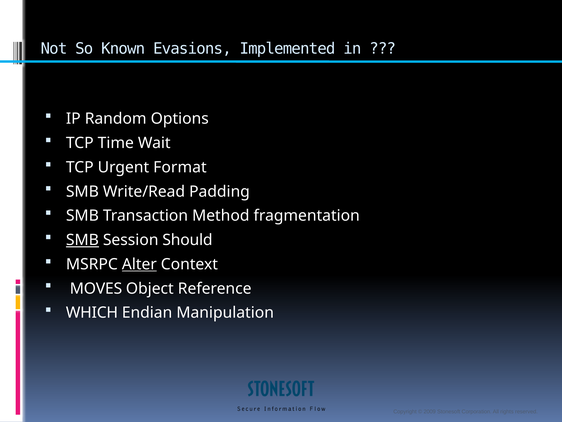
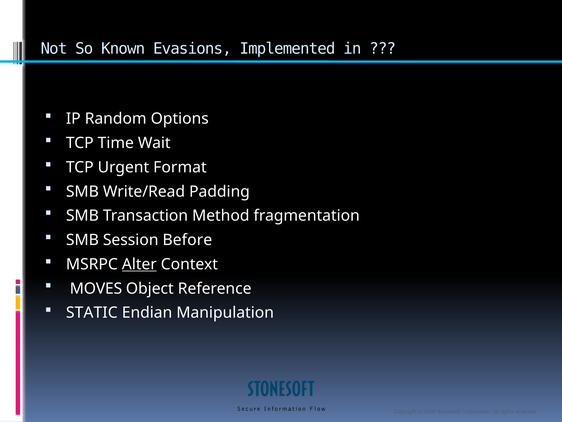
SMB underline: present -> none (82, 240)
Should: Should -> Before (187, 240)
WHICH: WHICH -> STATIC (92, 312)
